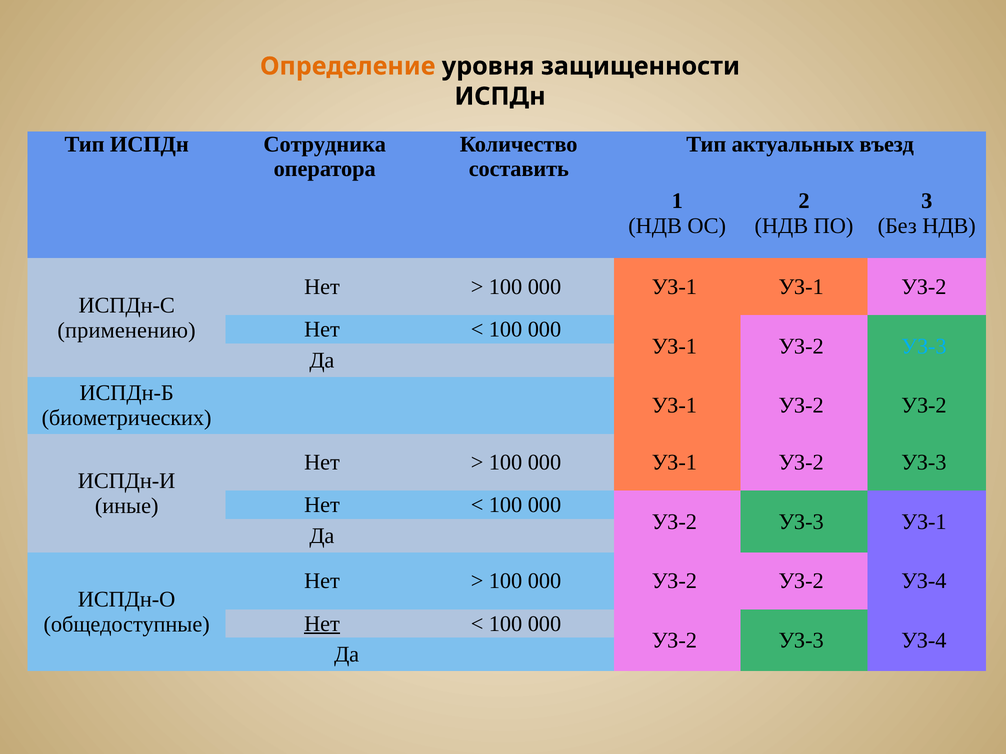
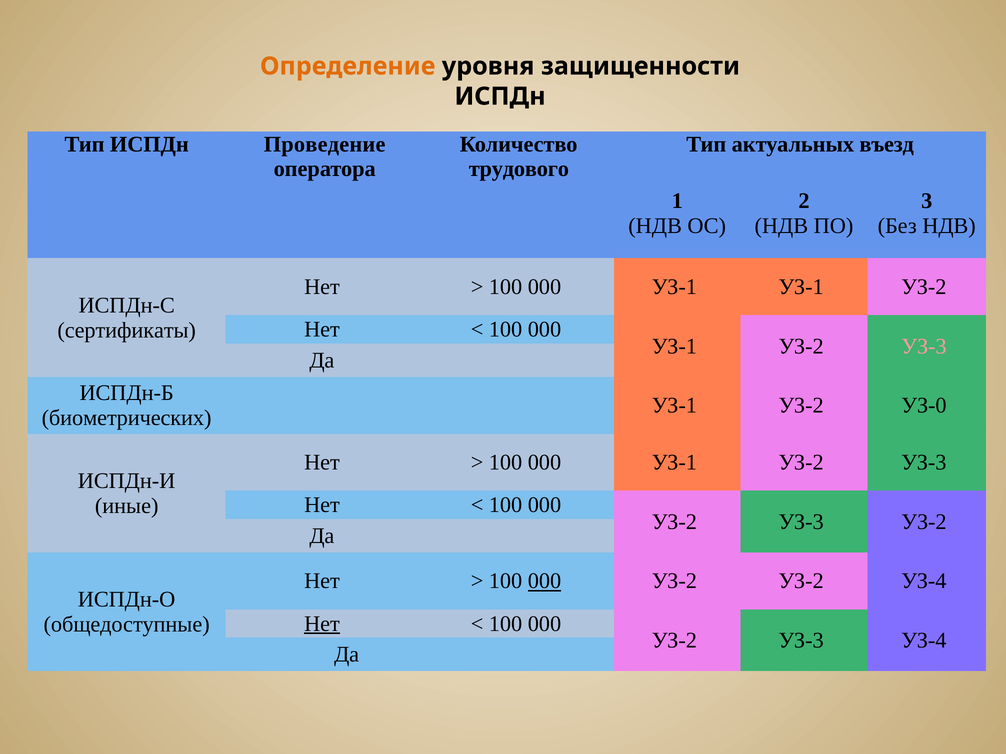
Сотрудника: Сотрудника -> Проведение (325, 144)
составить: составить -> трудового (519, 169)
применению: применению -> сертификаты (127, 330)
УЗ-3 colour: light blue -> pink (924, 346)
УЗ-1 УЗ-2 УЗ-2: УЗ-2 -> УЗ-0 (924, 406)
УЗ-3 УЗ-1: УЗ-1 -> УЗ-2 (924, 522)
000 underline: none -> present (545, 581)
